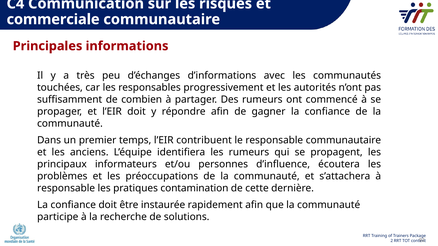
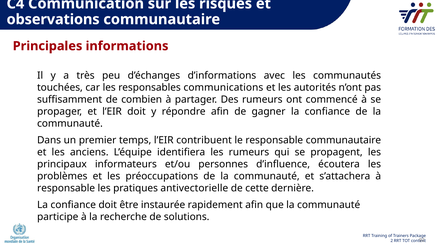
commerciale: commerciale -> observations (53, 19)
progressivement: progressivement -> communications (223, 88)
contamination: contamination -> antivectorielle (194, 188)
